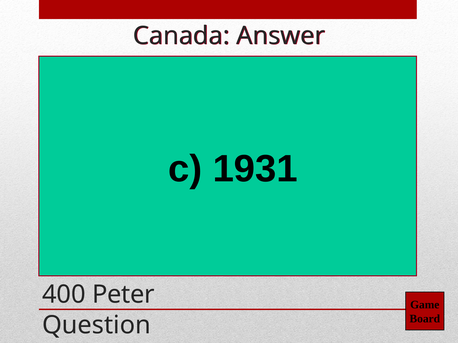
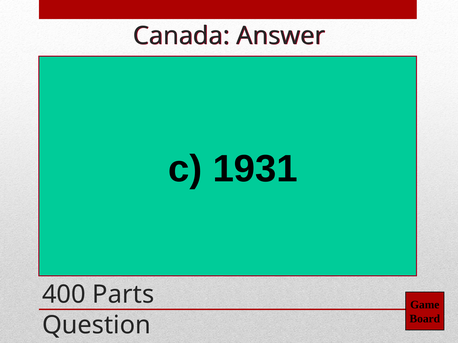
Peter: Peter -> Parts (123, 295)
